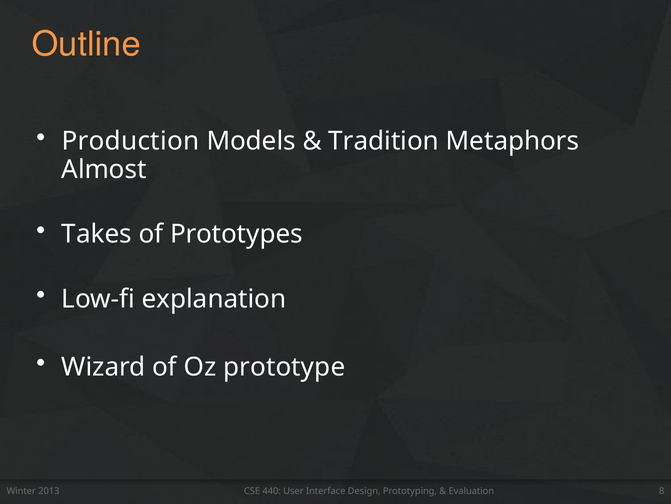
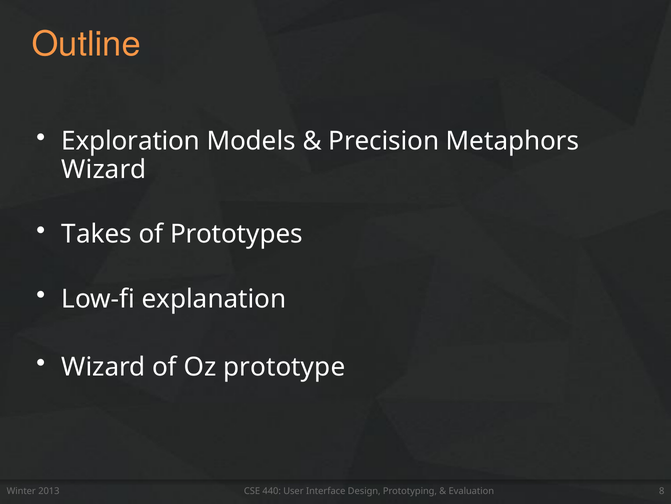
Production: Production -> Exploration (131, 141)
Tradition: Tradition -> Precision (384, 141)
Almost: Almost -> Wizard (104, 169)
